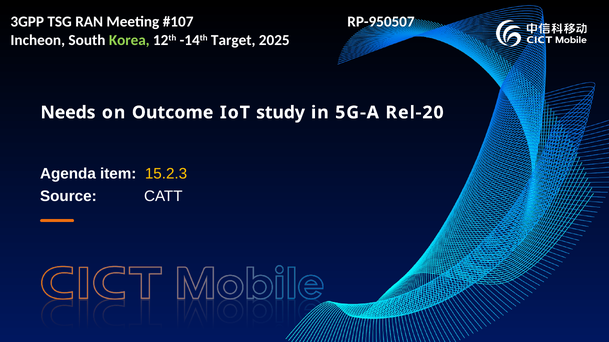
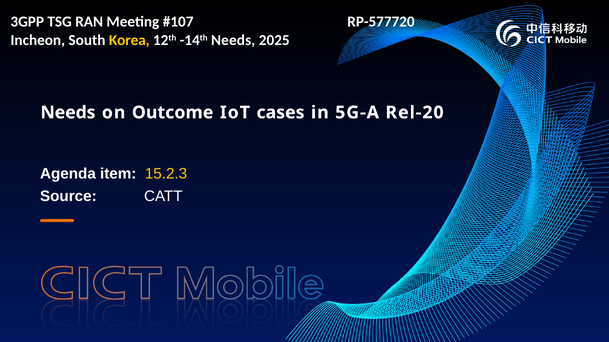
RP-950507: RP-950507 -> RP-577720 (381, 22)
Korea colour: light green -> yellow (129, 40)
-14th Target: Target -> Needs (233, 40)
study: study -> cases (280, 113)
